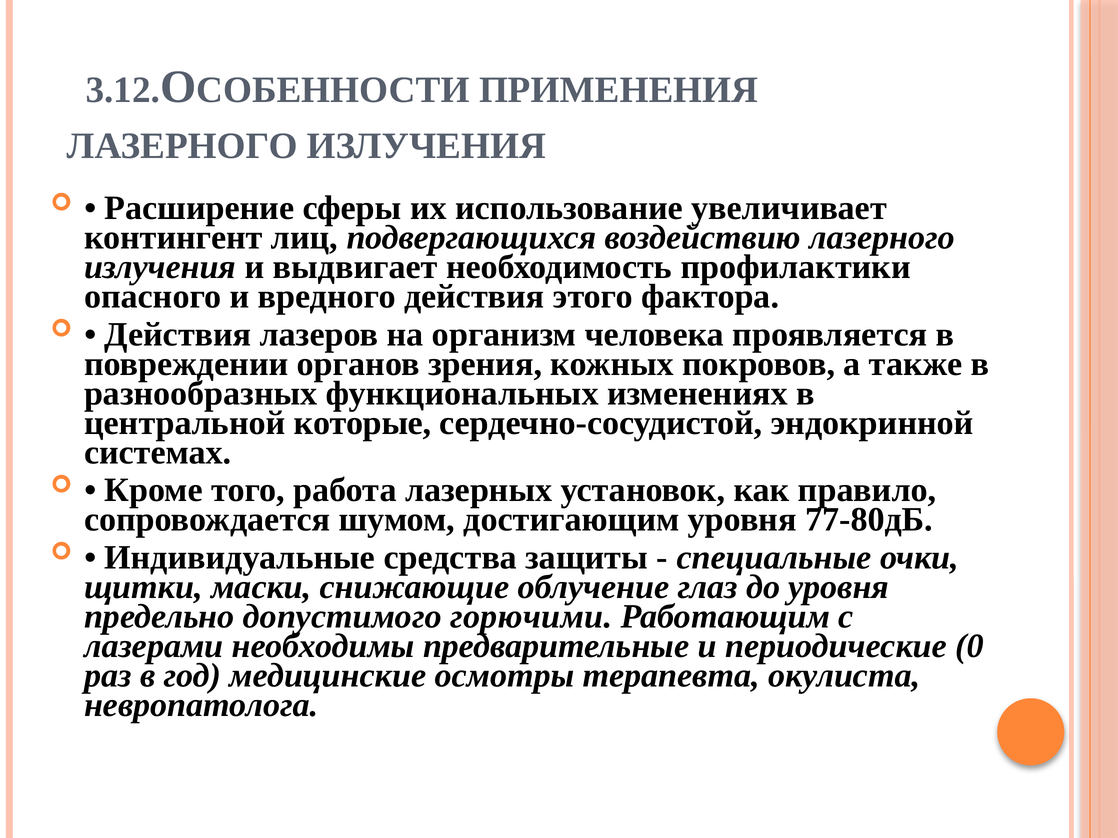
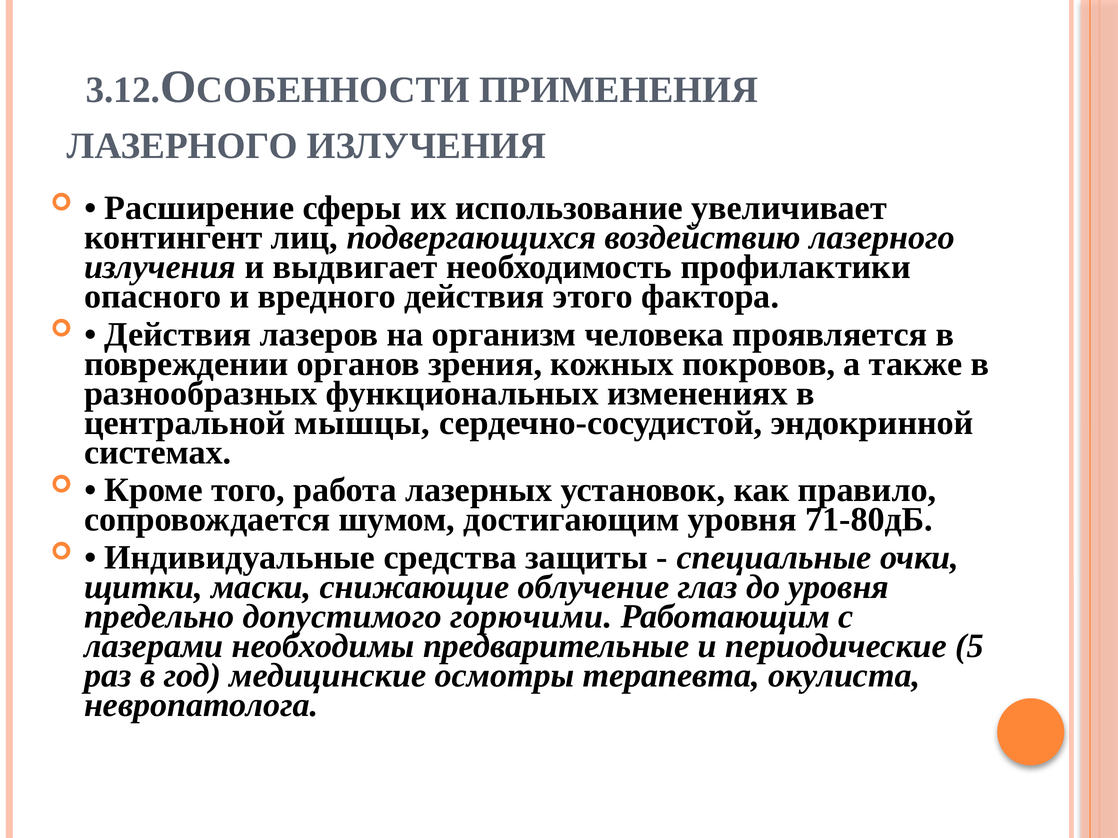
которые: которые -> мышцы (362, 423)
77-80дБ: 77-80дБ -> 71-80дБ (869, 520)
0: 0 -> 5 (969, 646)
